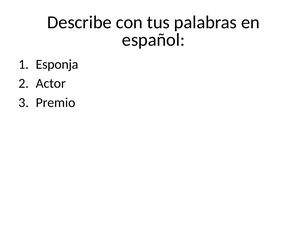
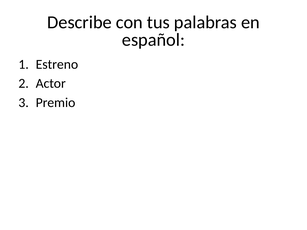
Esponja: Esponja -> Estreno (57, 64)
